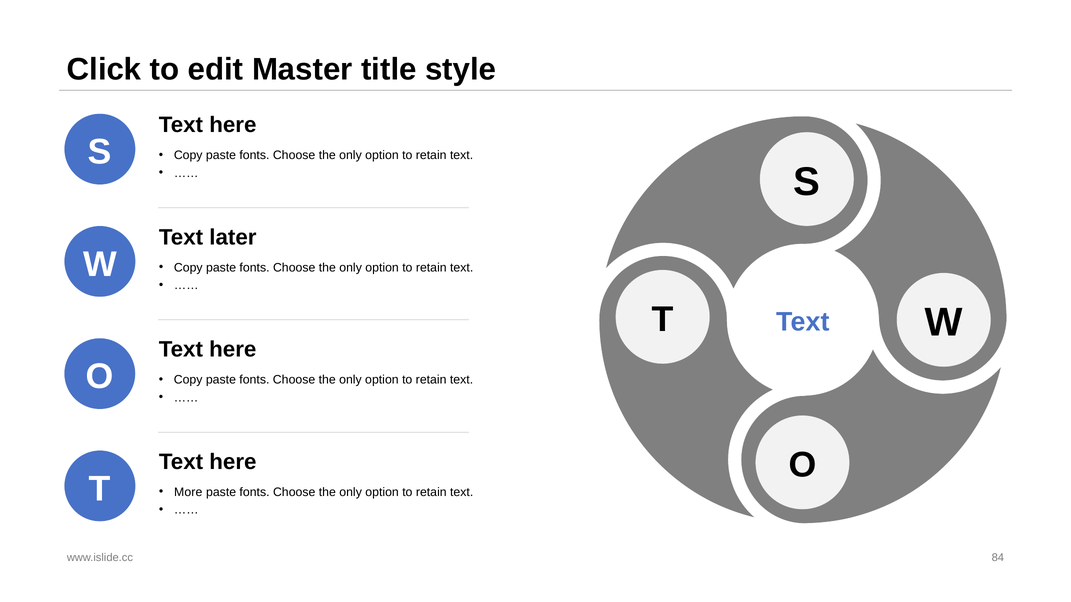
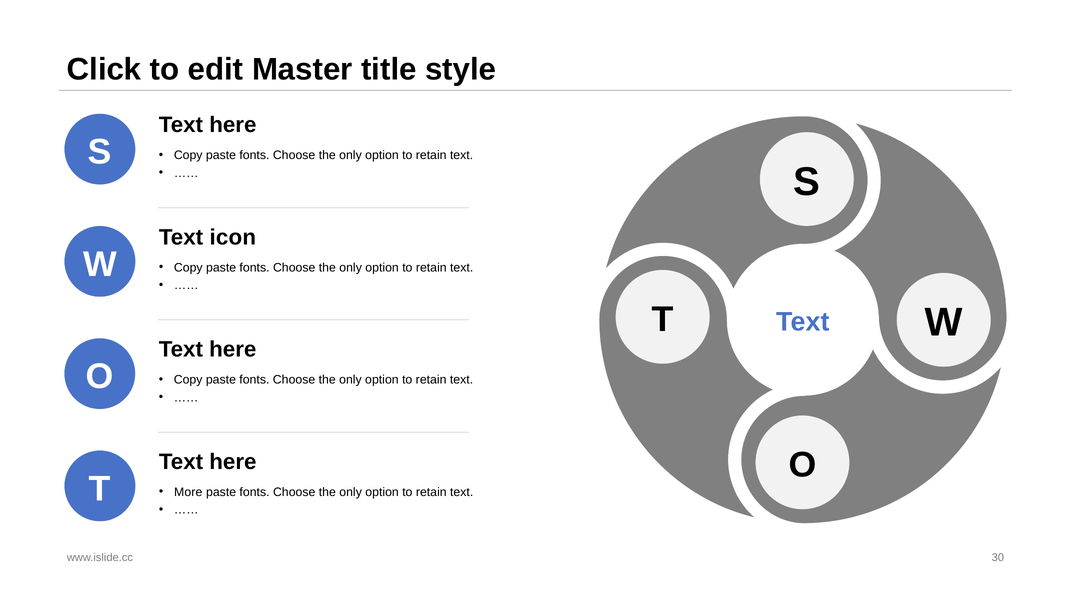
later: later -> icon (233, 237)
84: 84 -> 30 (998, 558)
